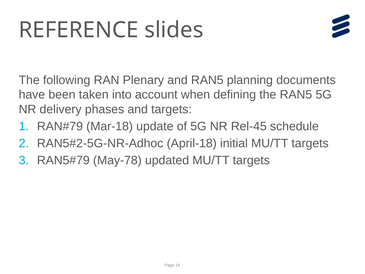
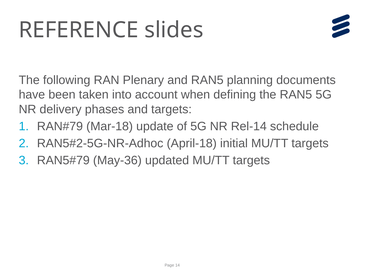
Rel-45: Rel-45 -> Rel-14 (249, 126)
May-78: May-78 -> May-36 (117, 160)
